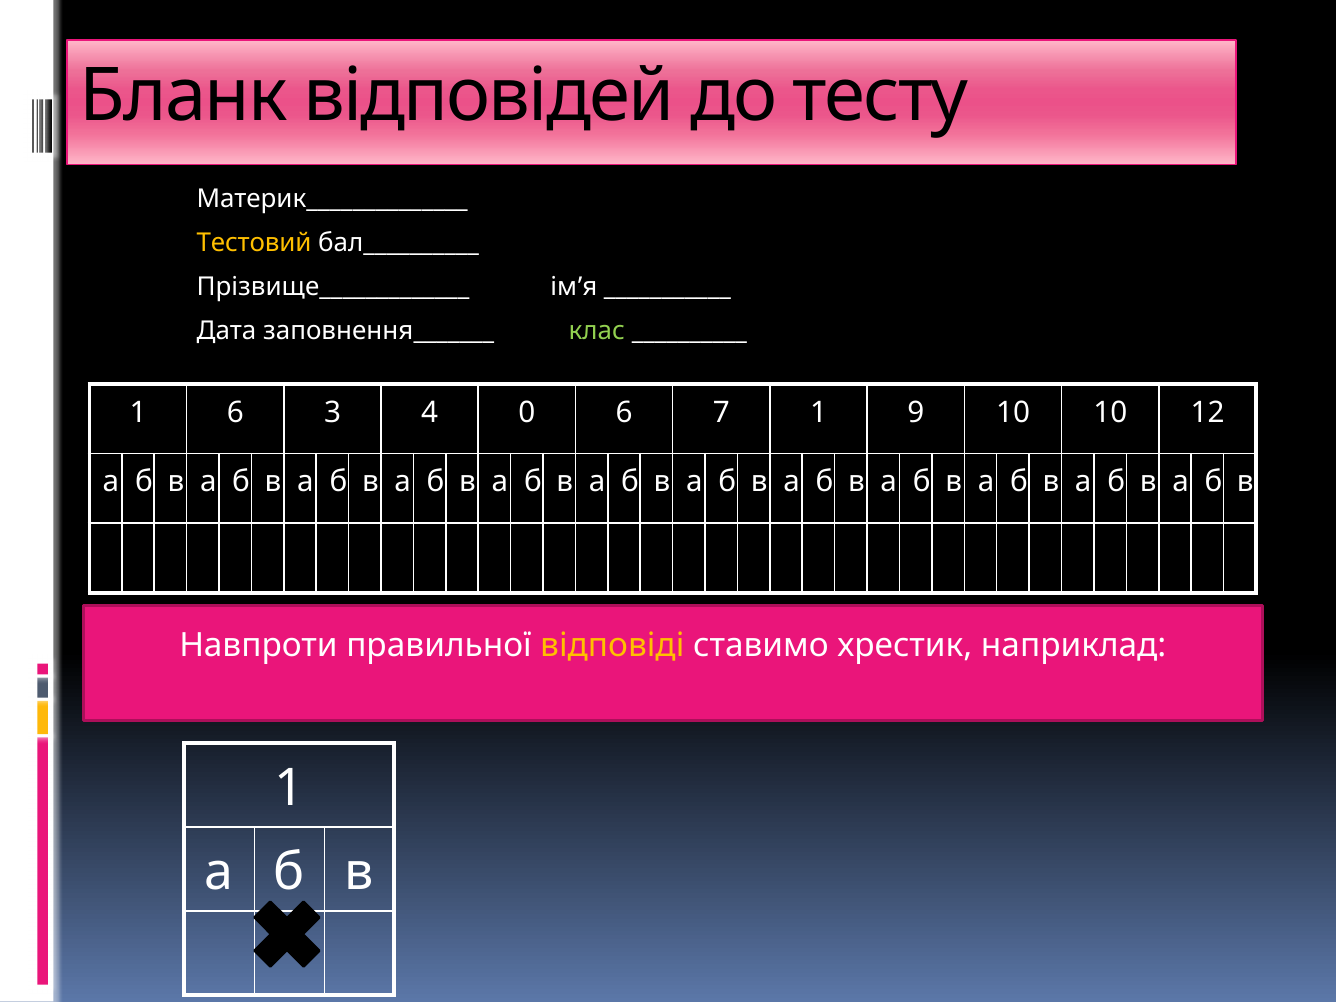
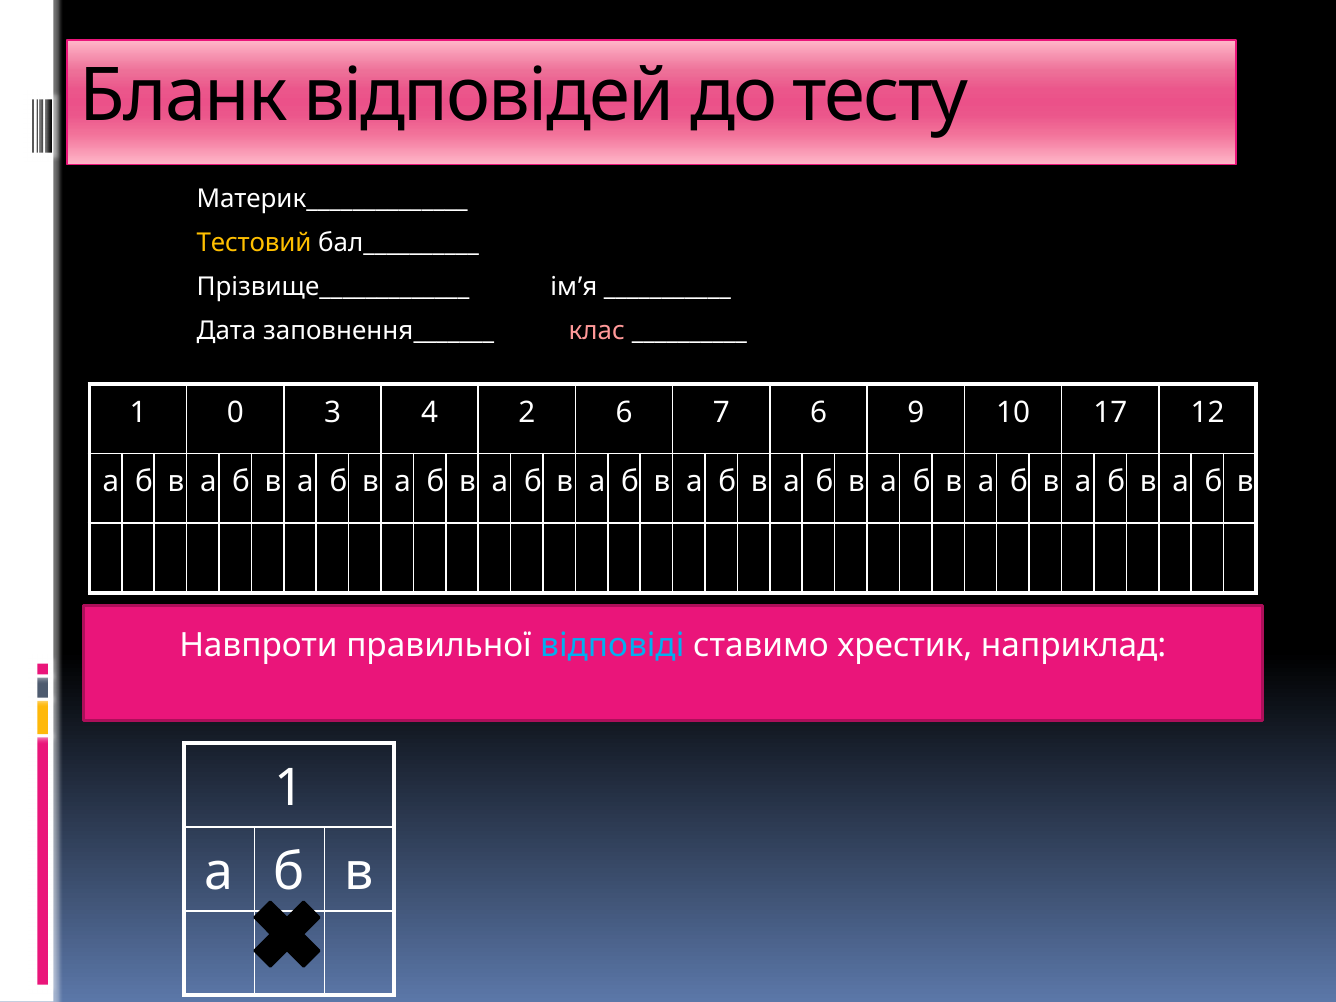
клас colour: light green -> pink (597, 331)
1 6: 6 -> 0 (235, 413)
0: 0 -> 2 (527, 413)
7 1: 1 -> 6 (819, 413)
10 10: 10 -> 17 (1110, 413)
відповіді colour: yellow -> light blue (612, 645)
